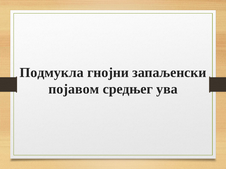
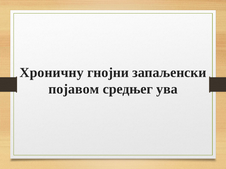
Подмукла: Подмукла -> Хроничну (52, 73)
